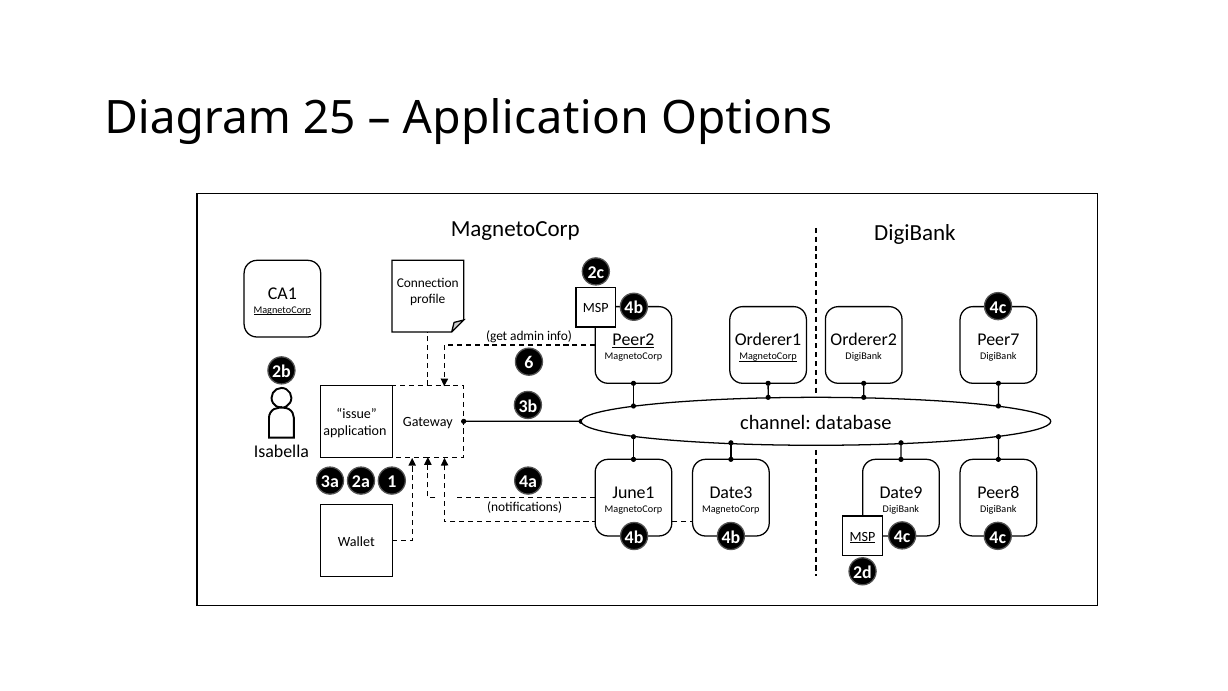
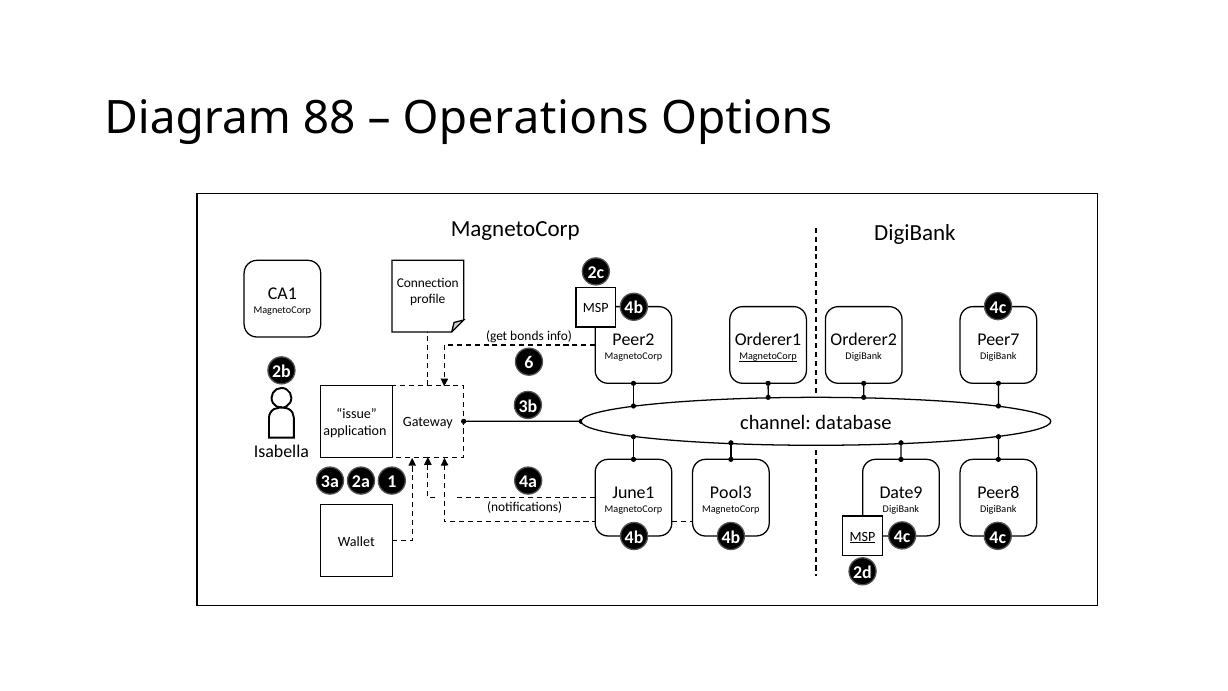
25: 25 -> 88 (329, 119)
Application: Application -> Operations (526, 119)
MagnetoCorp underline: present -> none (282, 310)
admin: admin -> bonds (527, 336)
Peer2 underline: present -> none (633, 340)
Date3: Date3 -> Pool3 (731, 493)
